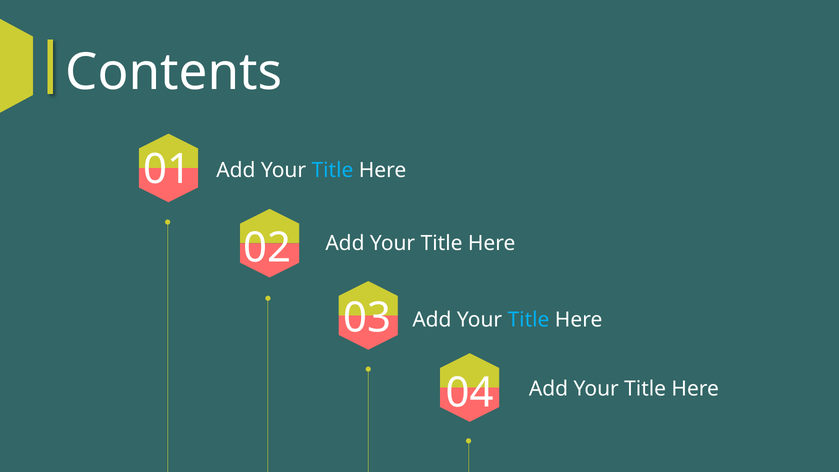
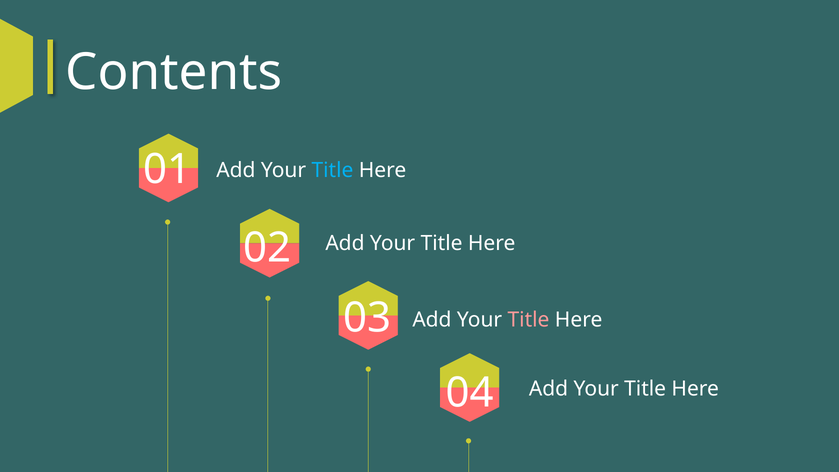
Title colour: light blue -> pink (529, 320)
